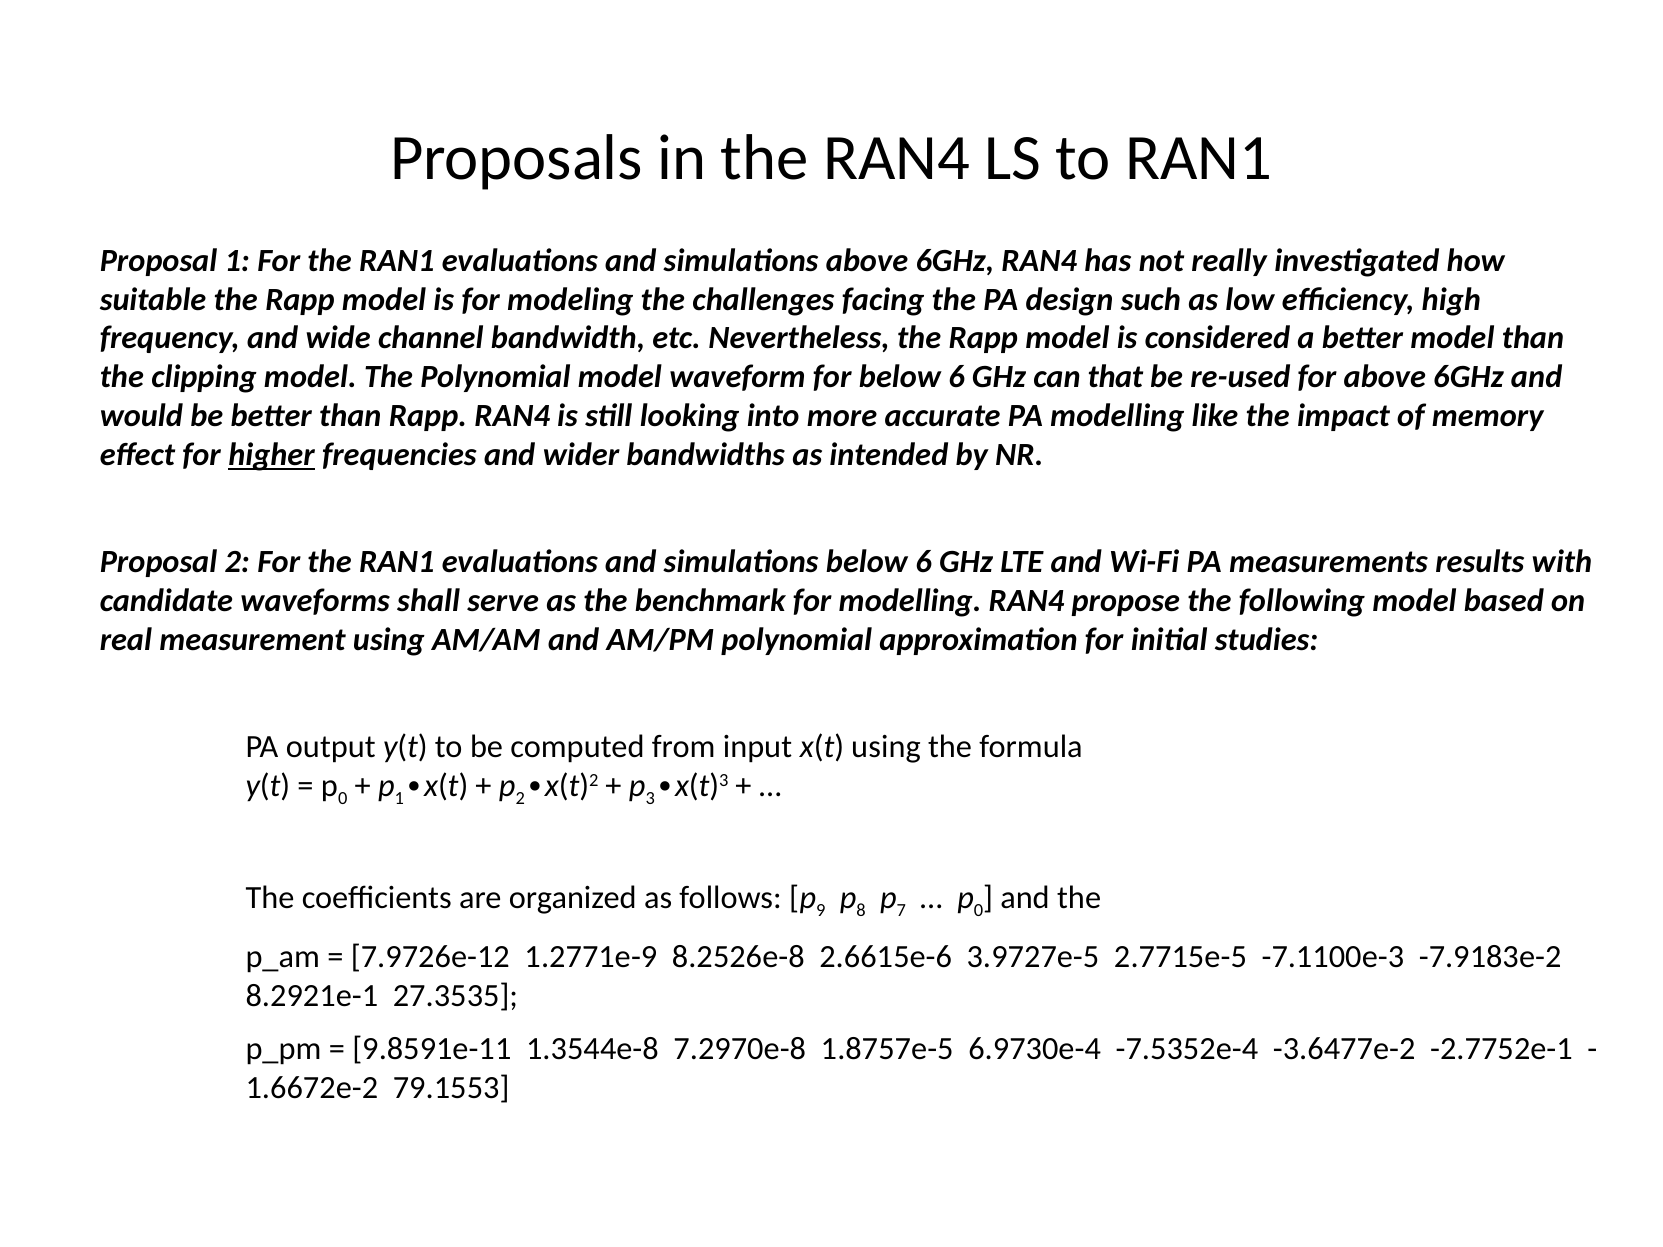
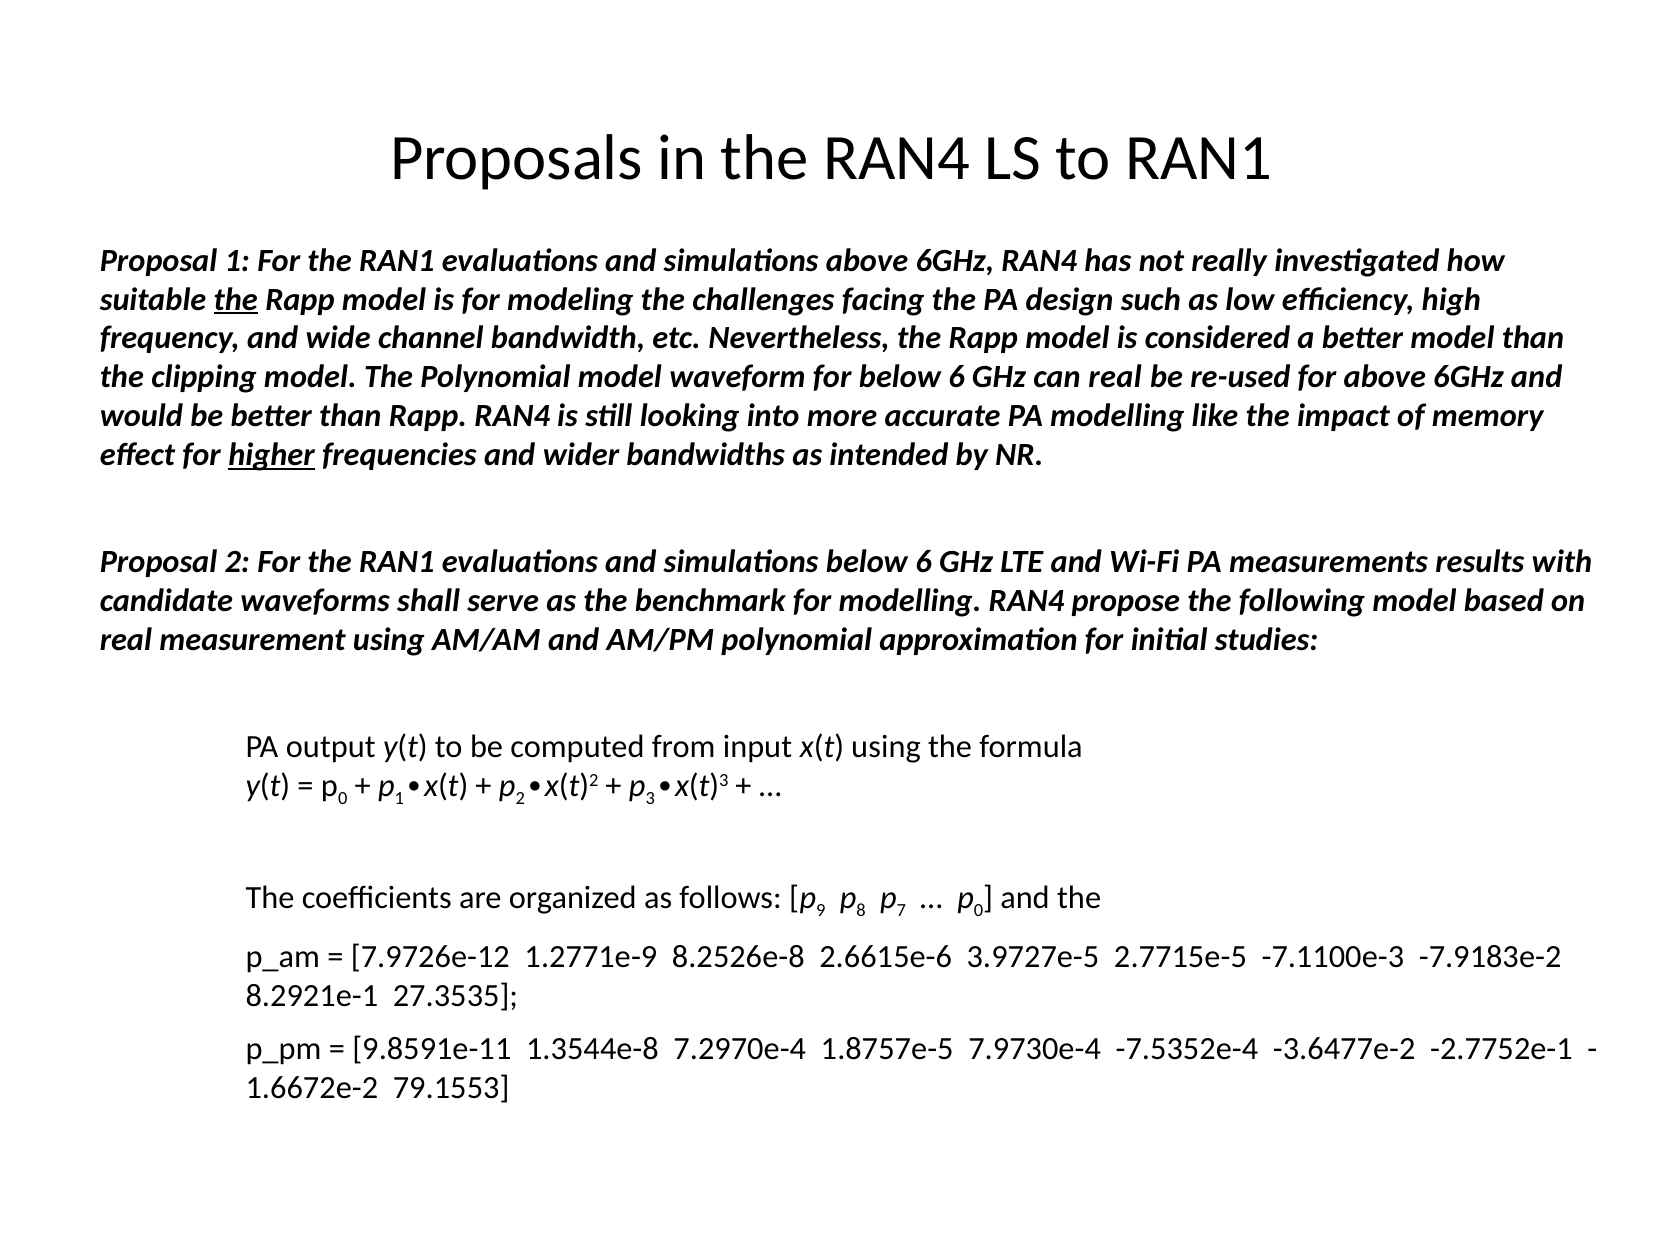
the underline: none -> present (236, 300)
can that: that -> real (1115, 377)
7.2970e-8: 7.2970e-8 -> 7.2970e-4 (740, 1049)
6.9730e-4: 6.9730e-4 -> 7.9730e-4 (1035, 1049)
